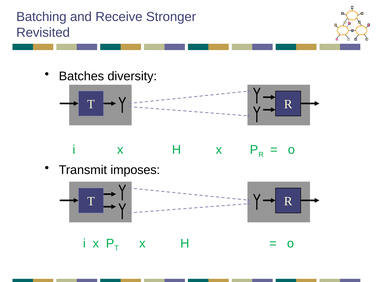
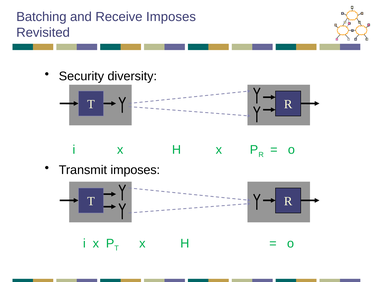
Receive Stronger: Stronger -> Imposes (171, 17)
Batches: Batches -> Security (81, 76)
